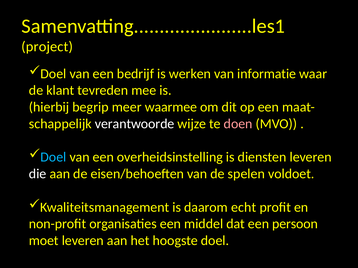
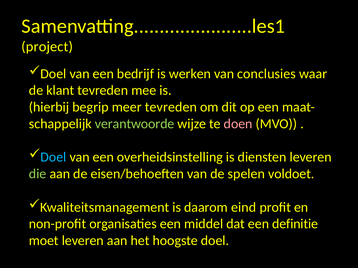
informatie: informatie -> conclusies (267, 74)
meer waarmee: waarmee -> tevreden (171, 107)
verantwoorde colour: white -> light green (135, 124)
die colour: white -> light green (38, 174)
echt: echt -> eind (244, 208)
persoon: persoon -> definitie (295, 224)
